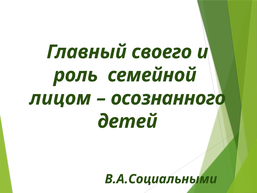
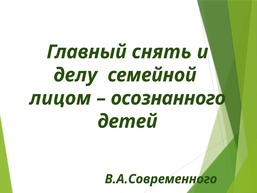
своего: своего -> снять (162, 52)
роль: роль -> делу (75, 75)
В.А.Социальными: В.А.Социальными -> В.А.Современного (161, 179)
